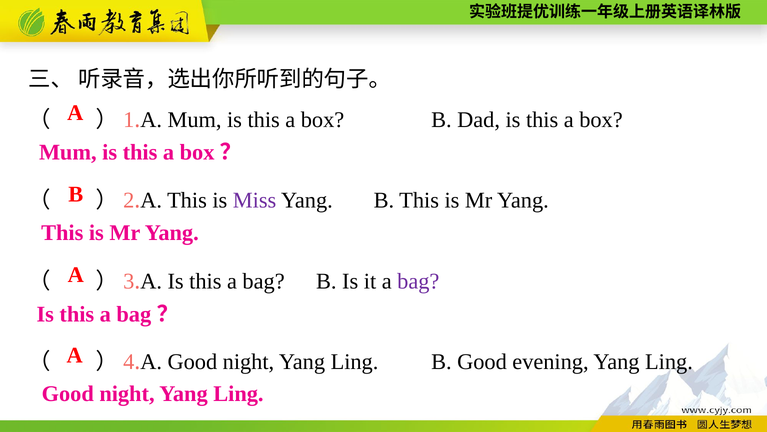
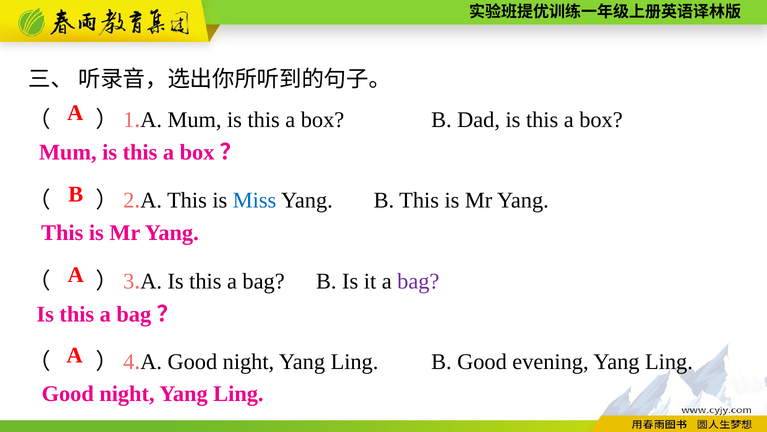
Miss colour: purple -> blue (255, 200)
